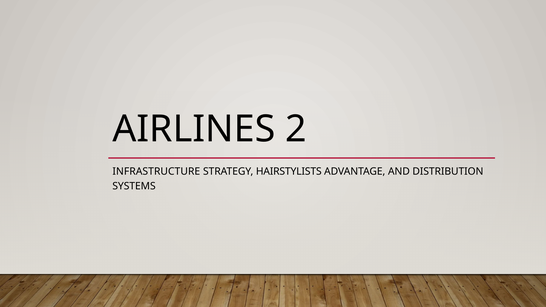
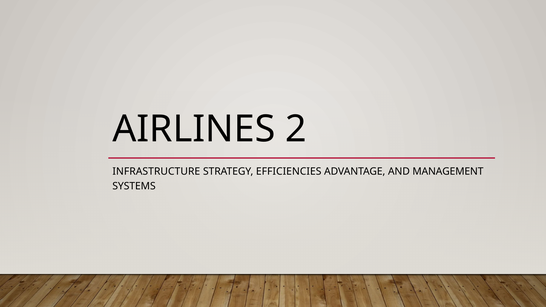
HAIRSTYLISTS: HAIRSTYLISTS -> EFFICIENCIES (289, 172)
DISTRIBUTION: DISTRIBUTION -> MANAGEMENT (448, 172)
